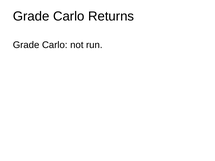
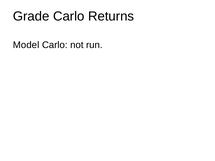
Grade: Grade -> Model (26, 45)
